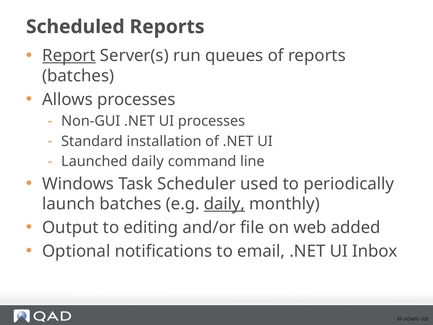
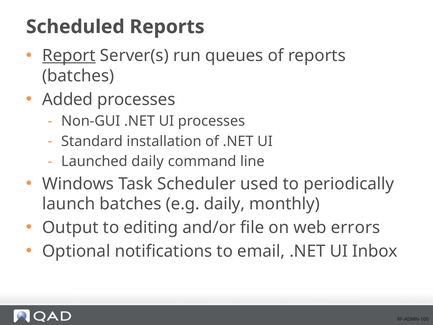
Allows: Allows -> Added (68, 99)
daily underline: present -> none (224, 204)
added: added -> errors (356, 227)
